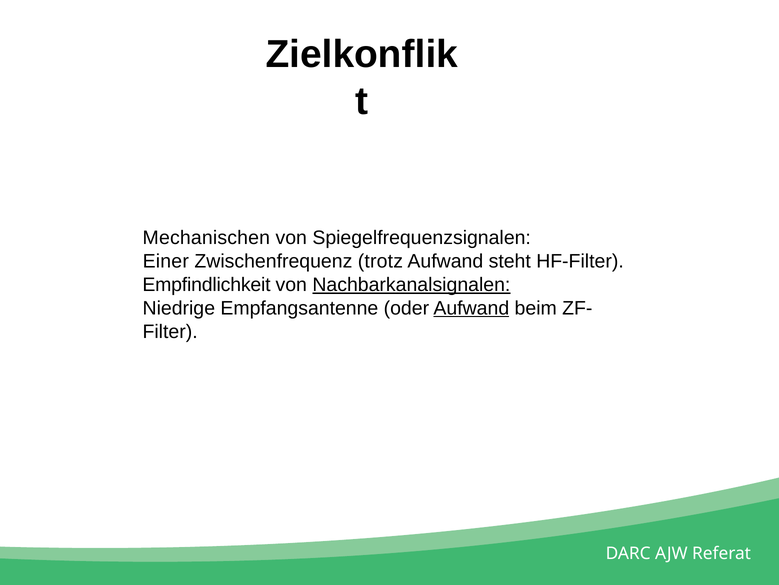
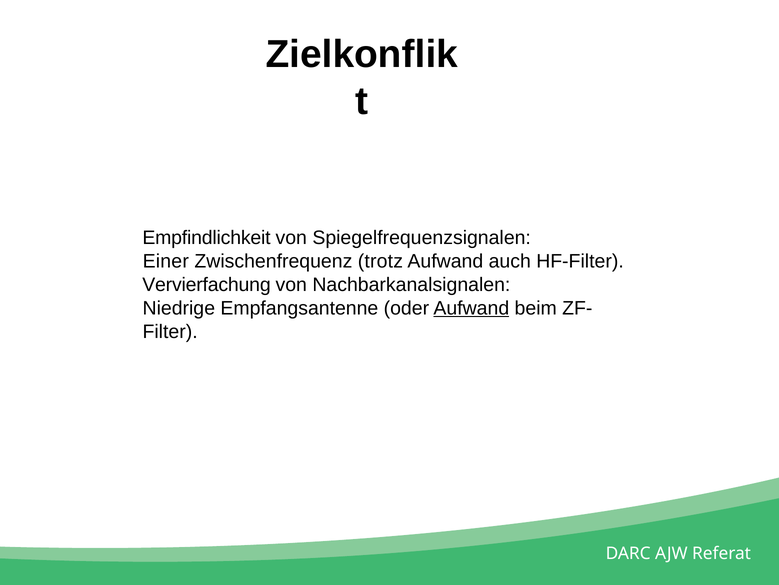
Mechanischen: Mechanischen -> Empfindlichkeit (207, 238)
steht: steht -> auch (510, 261)
Empfindlichkeit: Empfindlichkeit -> Vervierfachung (207, 284)
Nachbarkanalsignalen underline: present -> none (411, 284)
